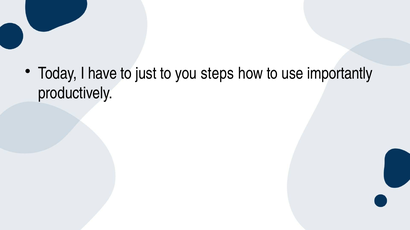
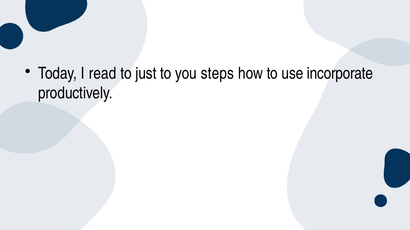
have: have -> read (102, 74)
importantly: importantly -> incorporate (340, 74)
